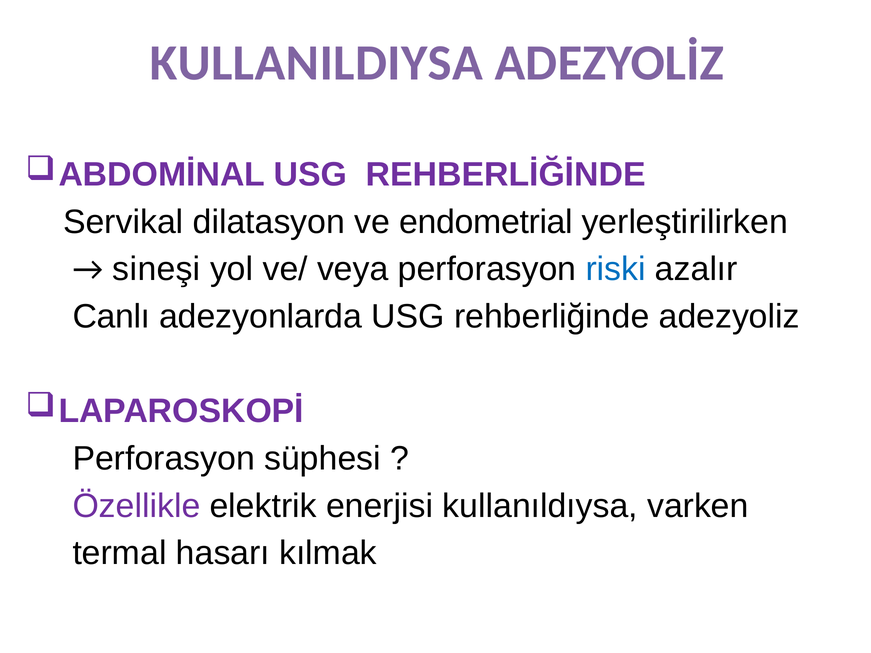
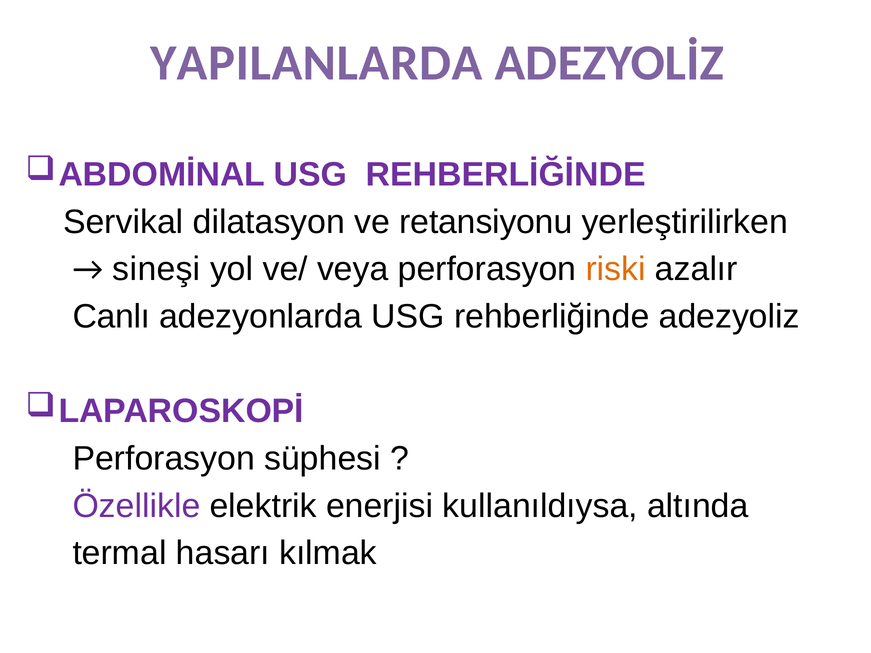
KULLANILDIYSA: KULLANILDIYSA -> YAPILANLARDA (316, 63)
endometrial: endometrial -> retansiyonu (486, 222)
riski colour: blue -> orange (616, 269)
varken: varken -> altında (698, 506)
